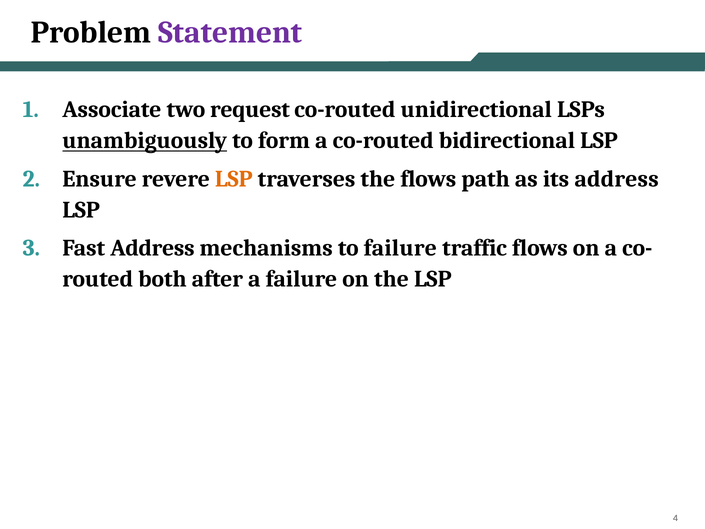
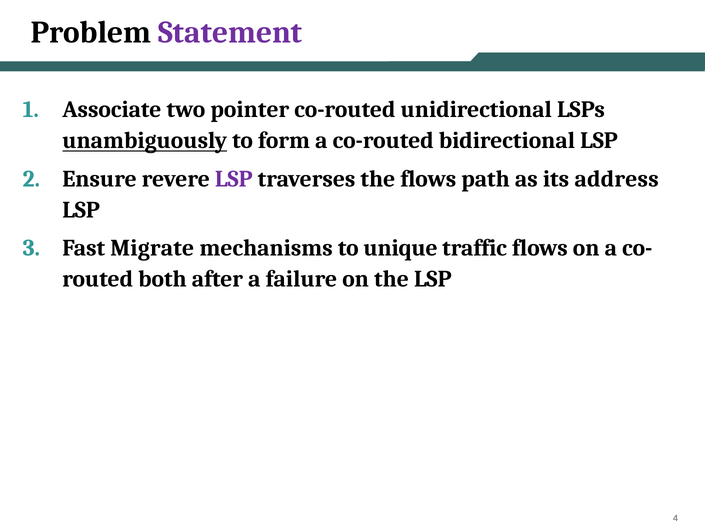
request: request -> pointer (250, 110)
LSP colour: orange -> purple (234, 179)
Fast Address: Address -> Migrate (152, 248)
to failure: failure -> unique (401, 248)
